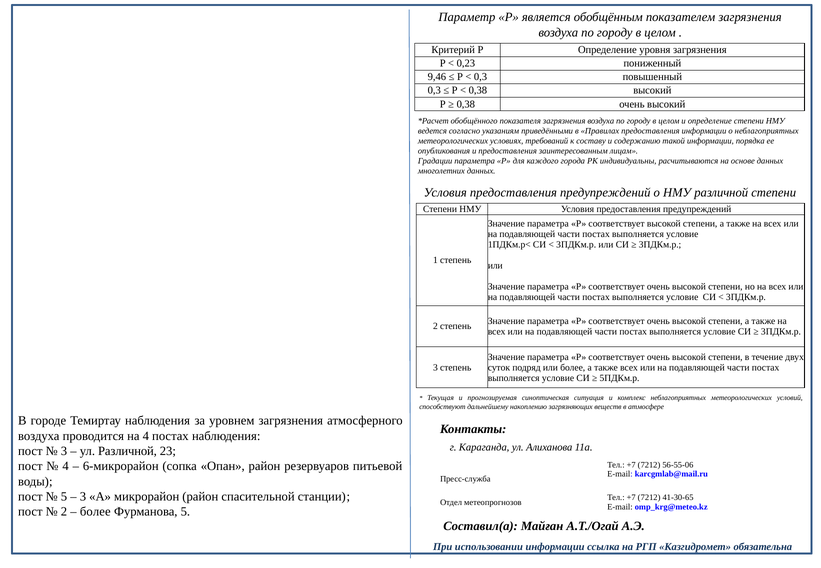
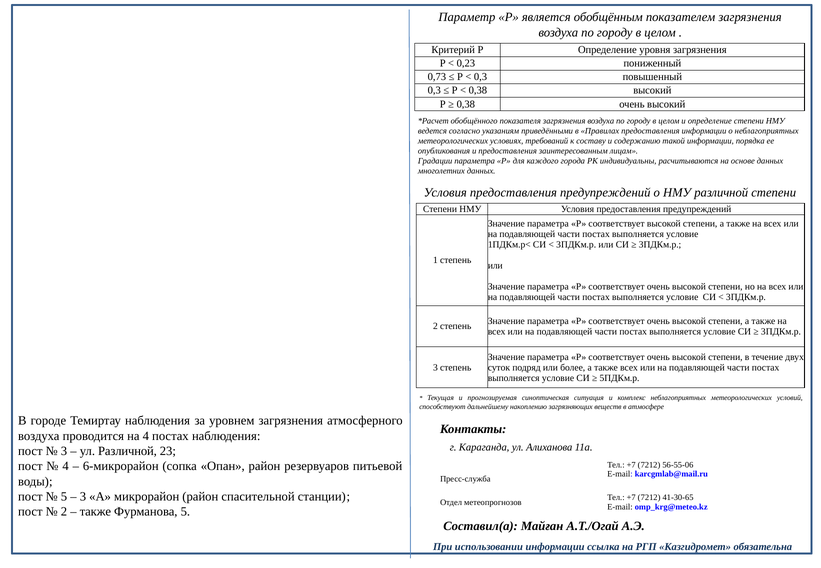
9,46: 9,46 -> 0,73 (437, 77)
более: более -> также (95, 512)
